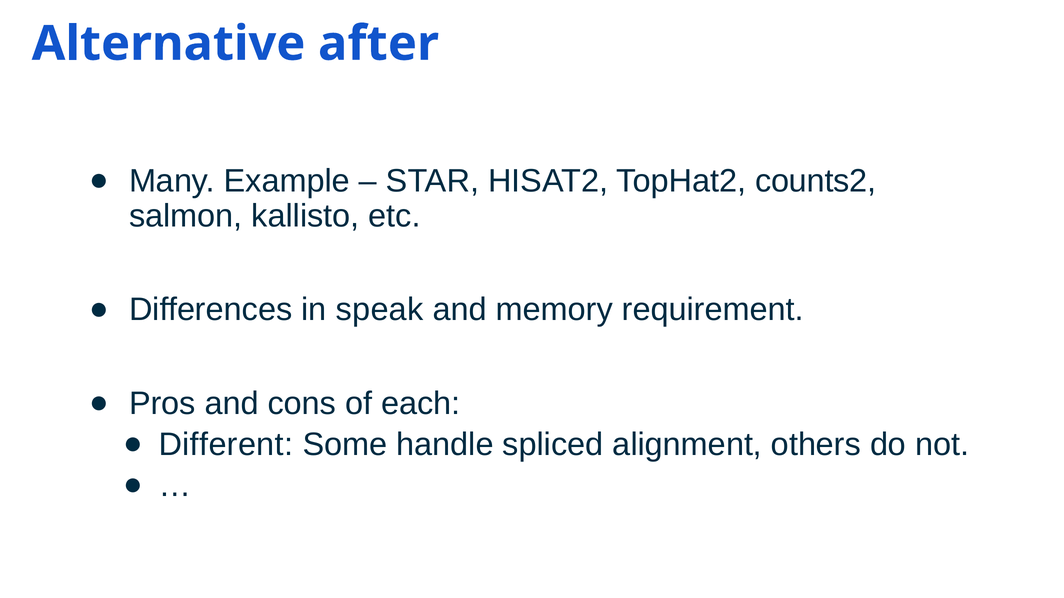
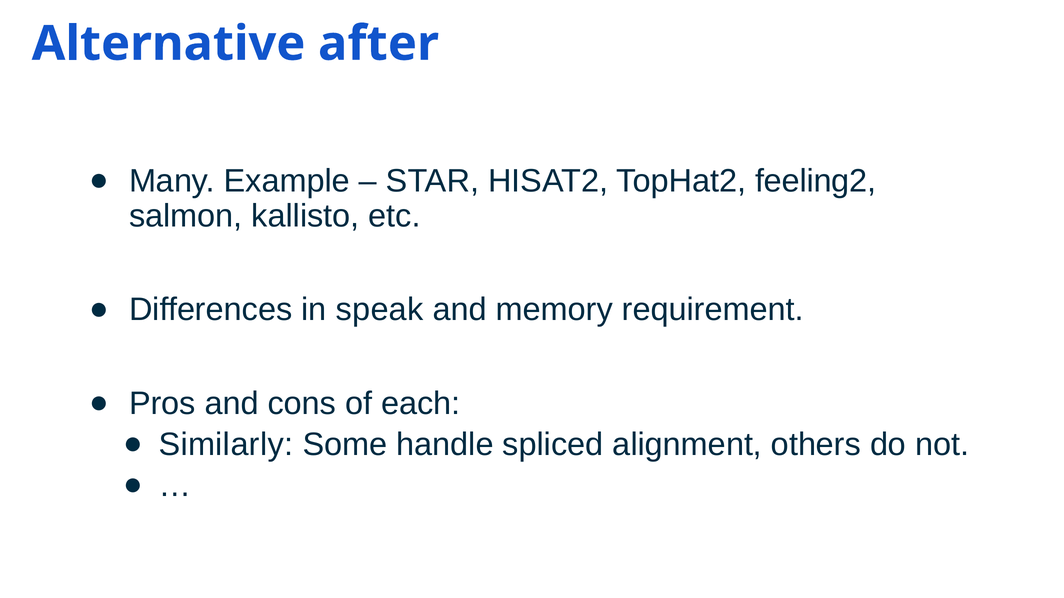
counts2: counts2 -> feeling2 (816, 181)
Different: Different -> Similarly (226, 445)
